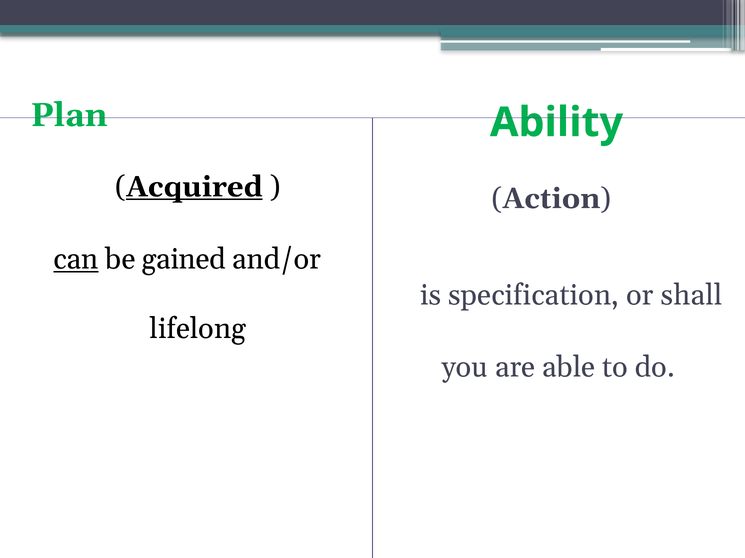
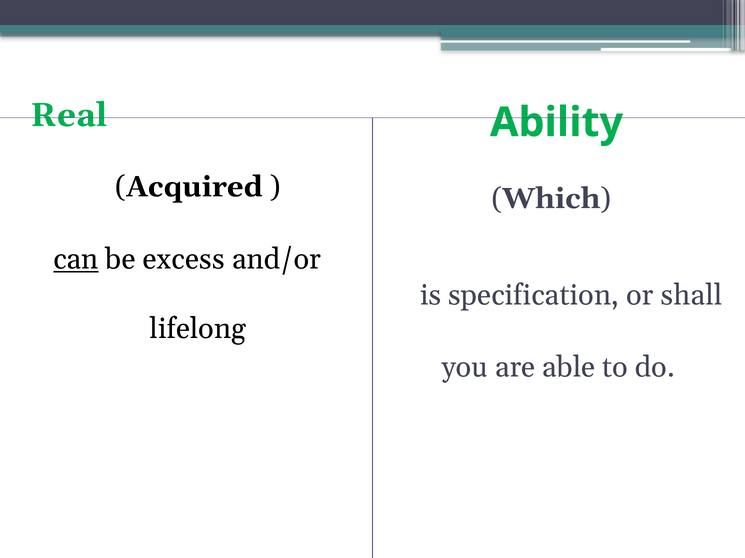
Plan: Plan -> Real (69, 115)
Acquired underline: present -> none (194, 187)
Action: Action -> Which (551, 199)
gained: gained -> excess (184, 260)
